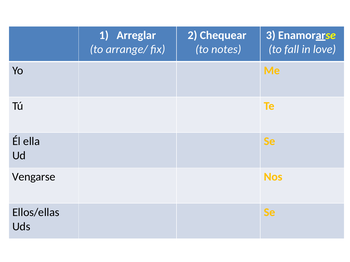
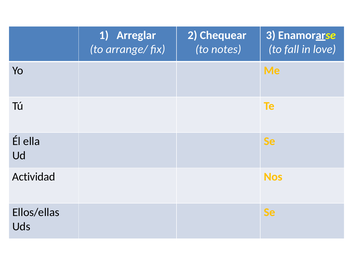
Vengarse: Vengarse -> Actividad (34, 177)
